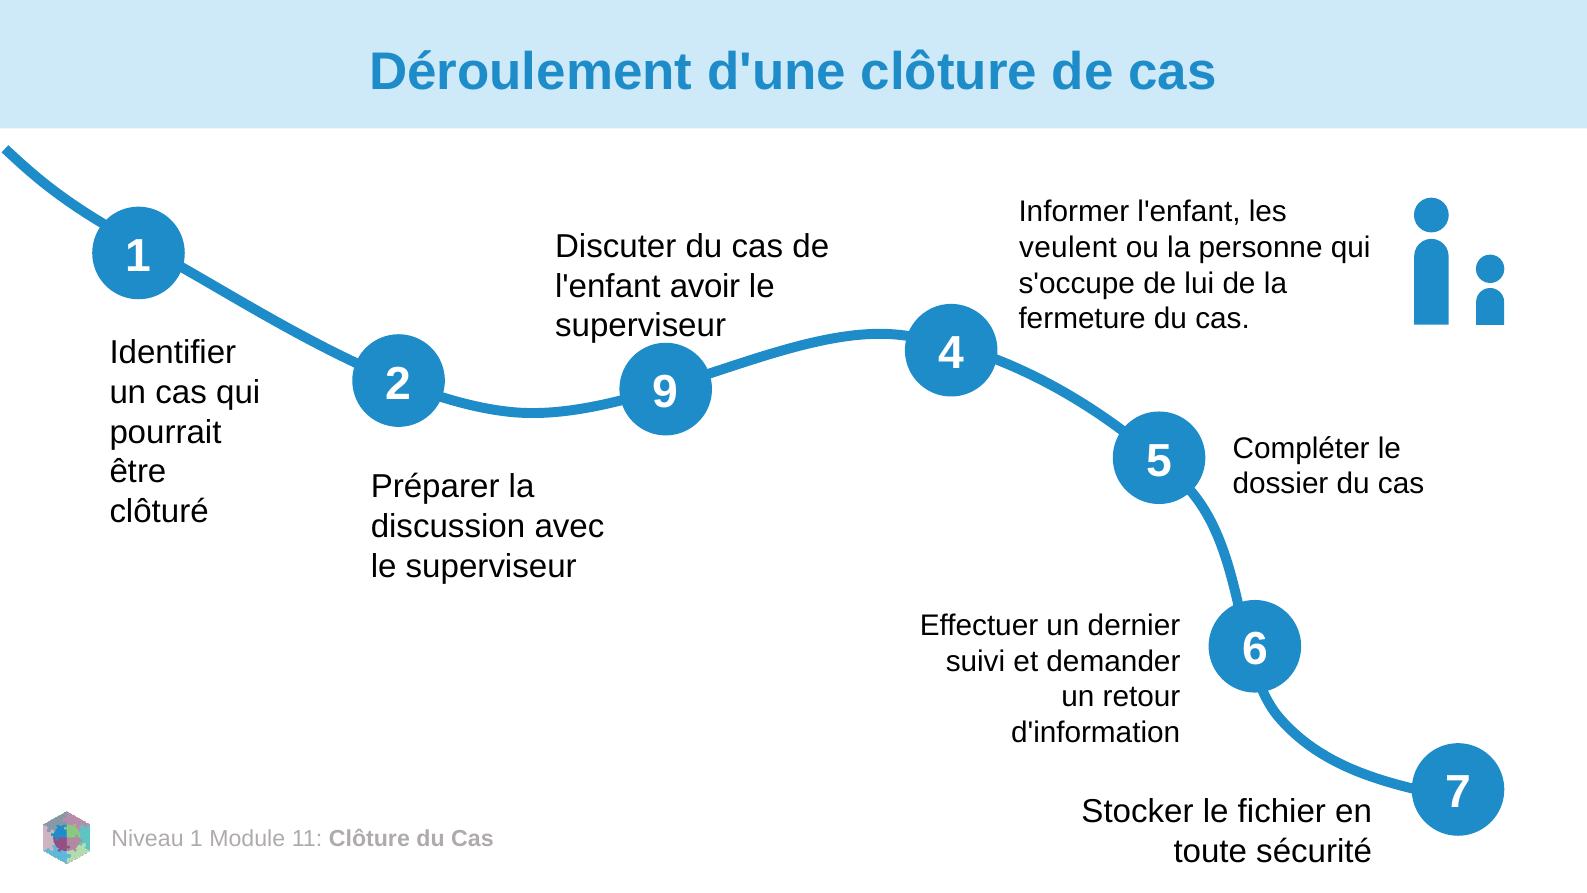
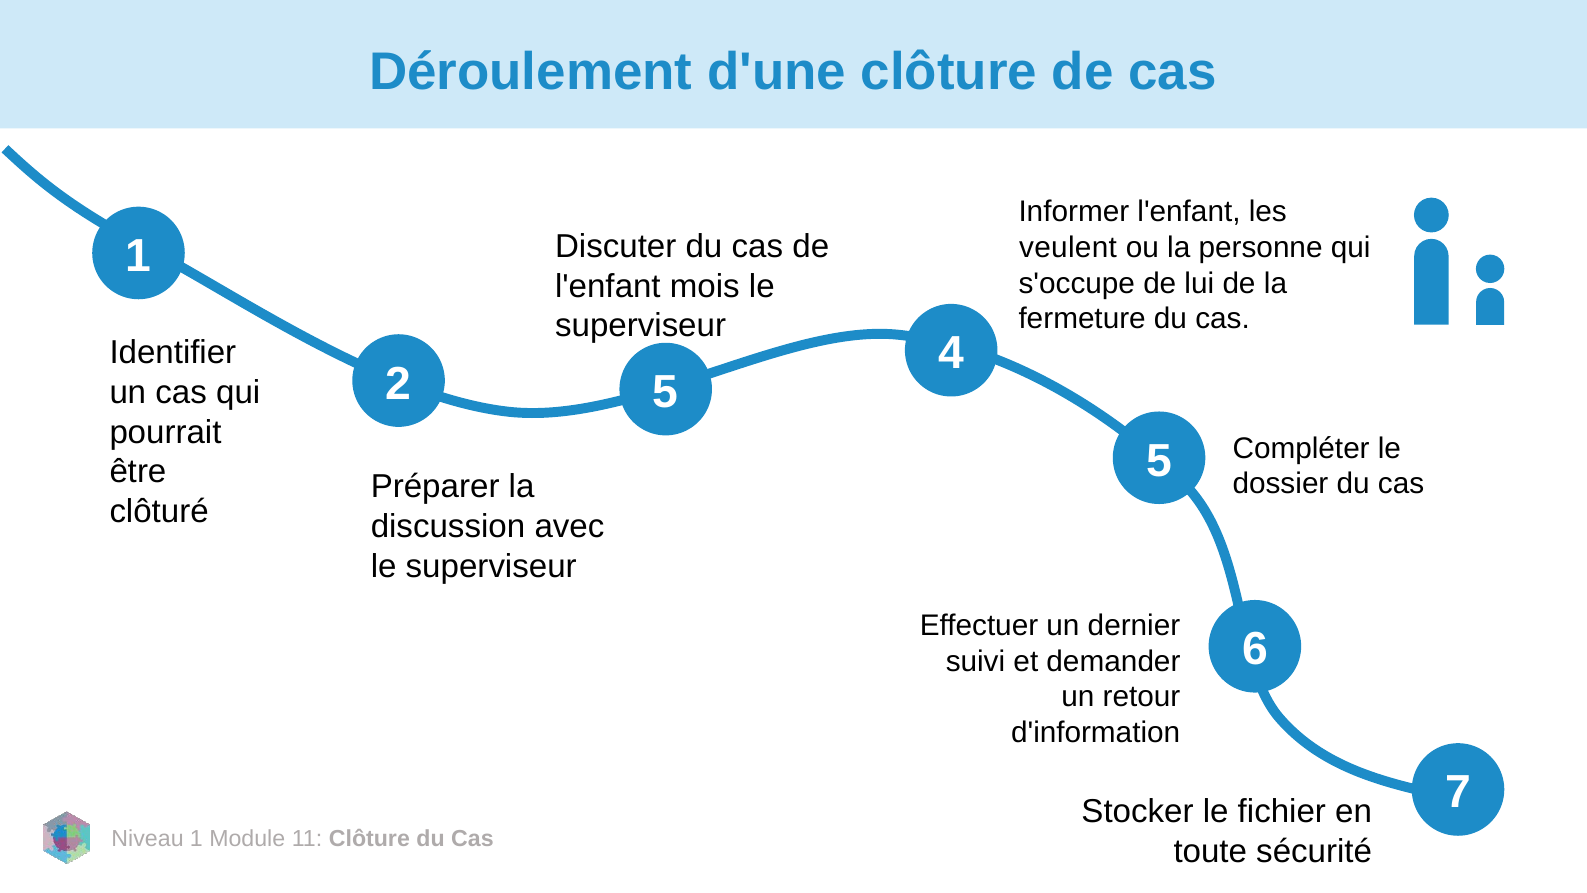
avoir: avoir -> mois (705, 286)
2 9: 9 -> 5 (666, 392)
